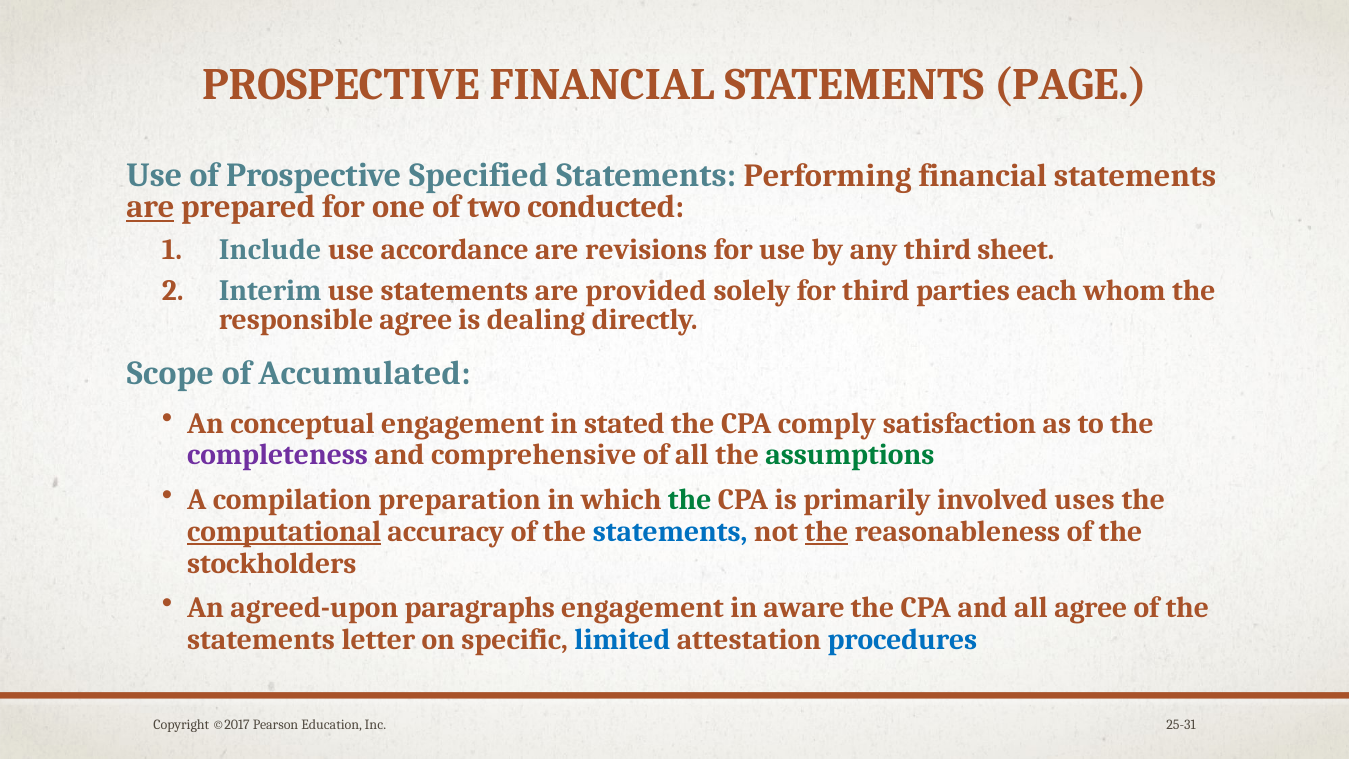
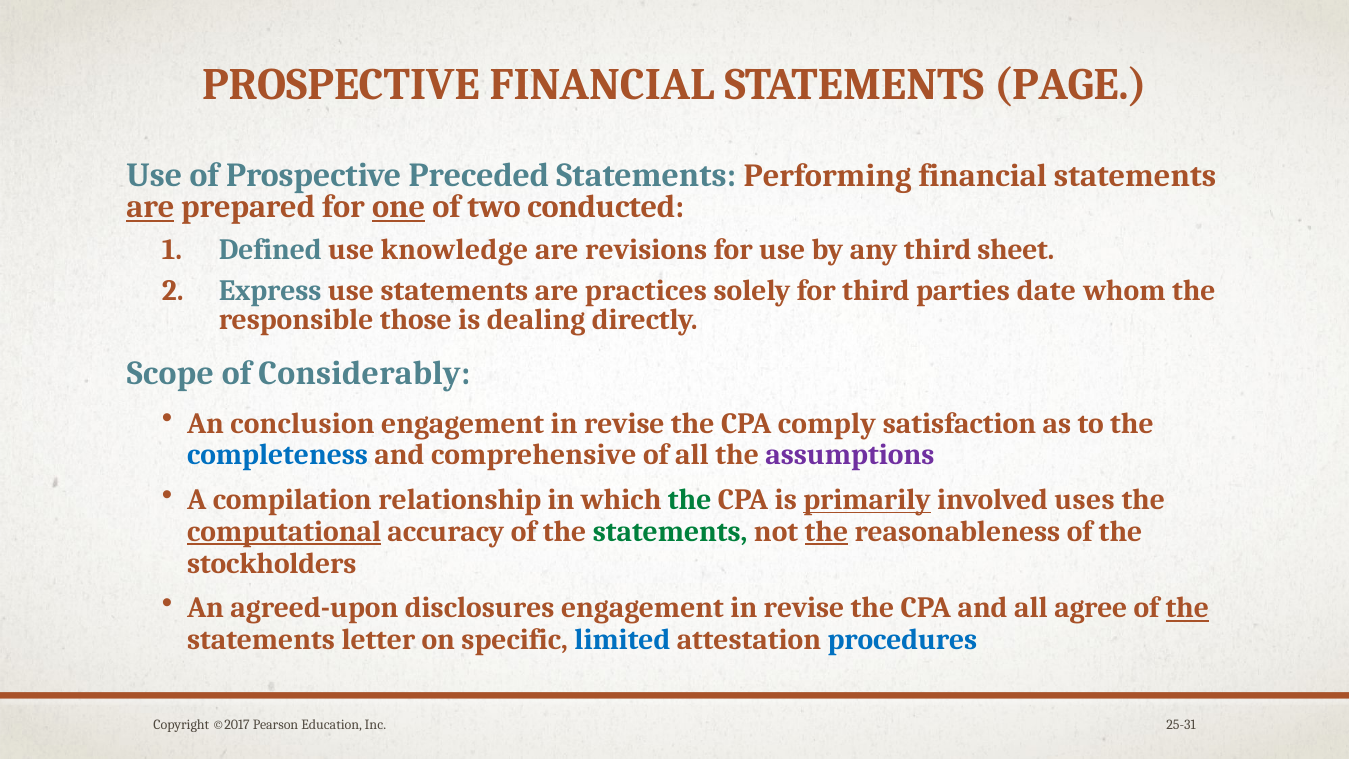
Specified: Specified -> Preceded (479, 175)
one underline: none -> present (399, 207)
Include: Include -> Defined (270, 250)
accordance: accordance -> knowledge (454, 250)
Interim: Interim -> Express (270, 291)
provided: provided -> practices (646, 291)
each: each -> date (1046, 291)
responsible agree: agree -> those (416, 320)
Accumulated: Accumulated -> Considerably (364, 373)
conceptual: conceptual -> conclusion (303, 423)
stated: stated -> revise (624, 423)
completeness colour: purple -> blue (278, 455)
assumptions colour: green -> purple (850, 455)
preparation: preparation -> relationship (460, 500)
primarily underline: none -> present (867, 500)
statements colour: blue -> green (670, 531)
paragraphs: paragraphs -> disclosures (480, 608)
aware: aware -> revise (804, 608)
the underline: none -> present (1187, 608)
